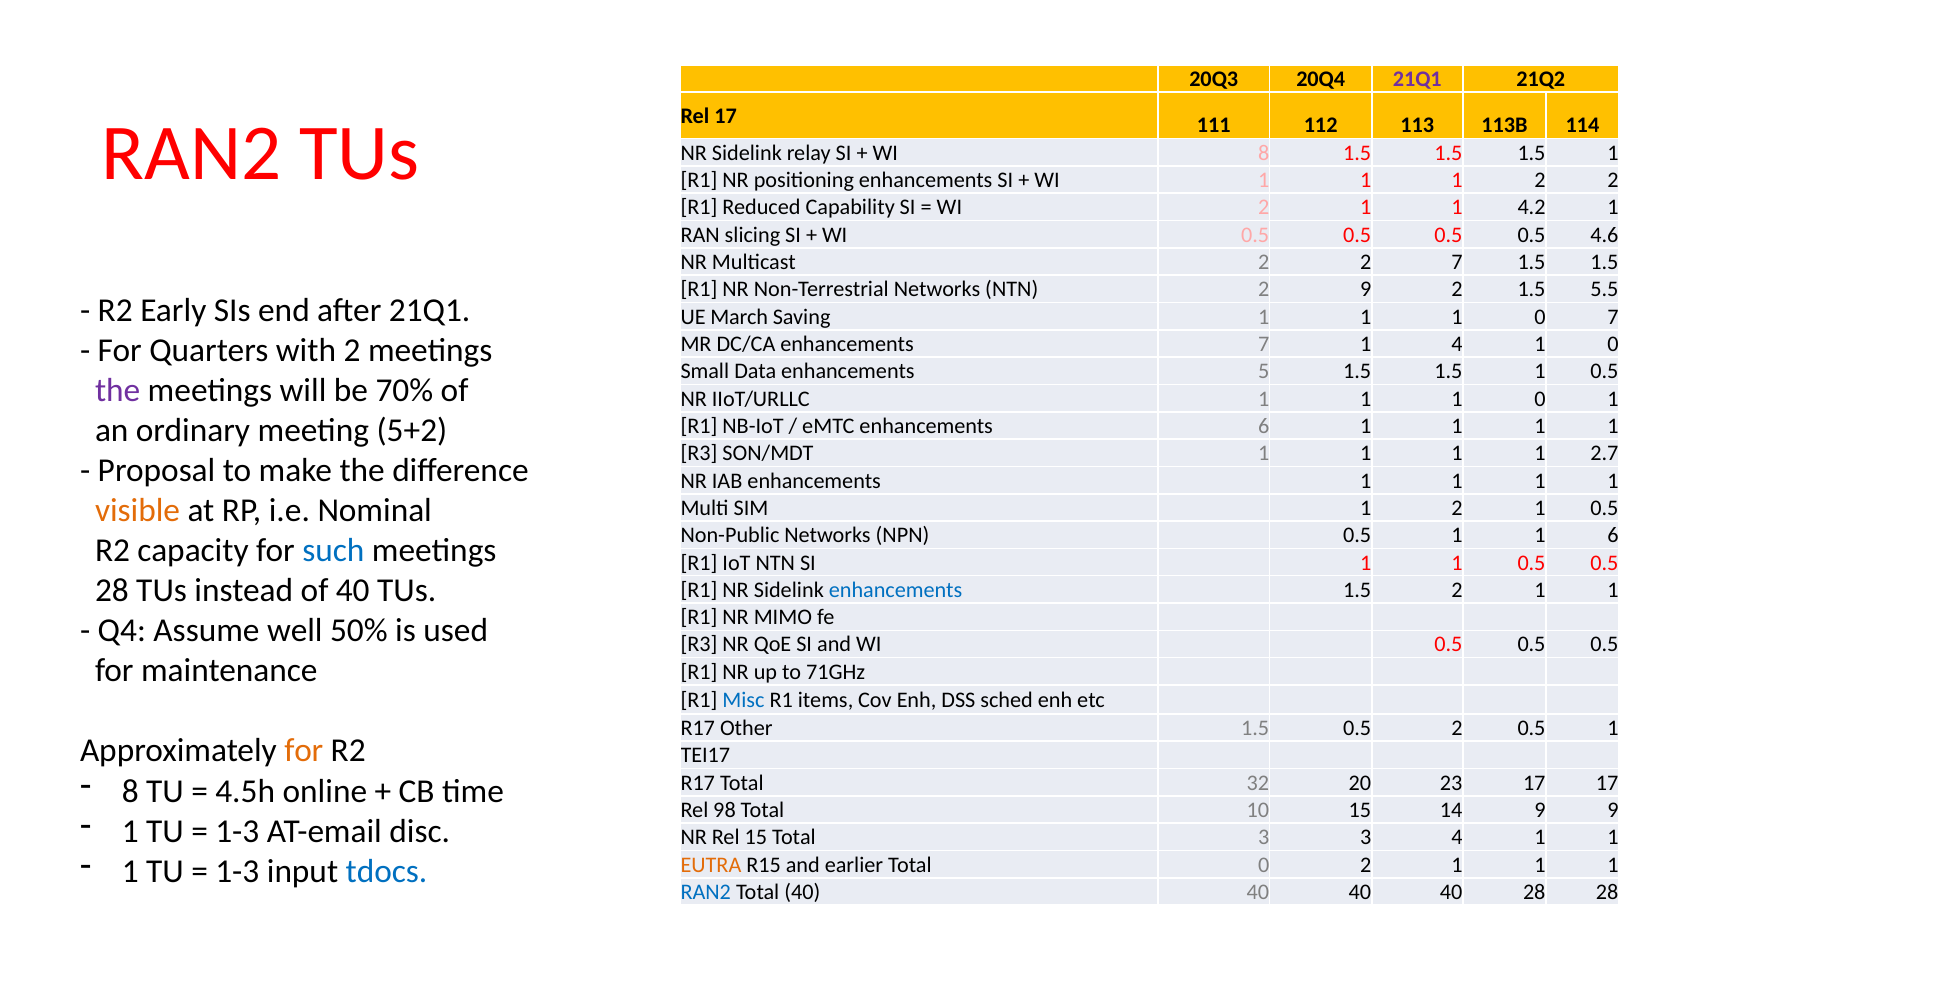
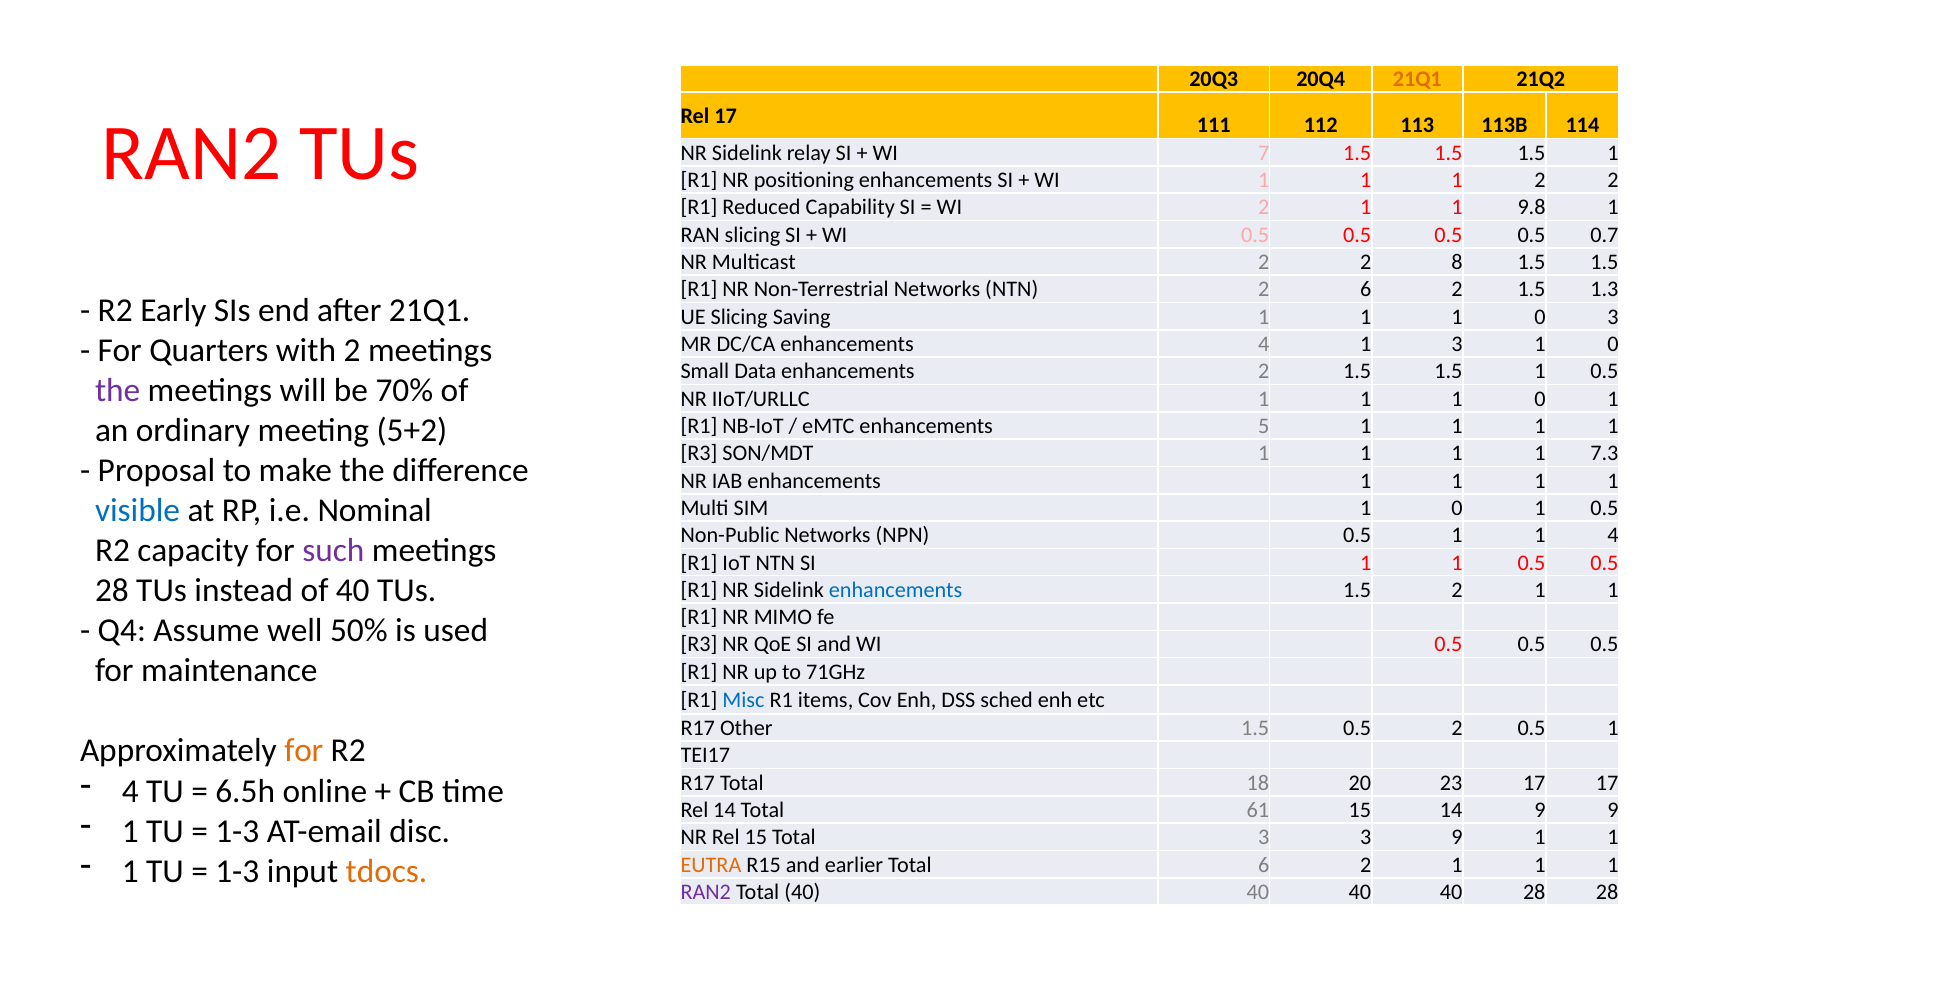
21Q1 colour: purple -> orange (1417, 79)
WI 8: 8 -> 7 (1264, 153)
4.2: 4.2 -> 9.8 (1532, 207)
4.6: 4.6 -> 0.7 (1604, 235)
2 7: 7 -> 8 (1457, 262)
2 9: 9 -> 6 (1366, 289)
5.5: 5.5 -> 1.3 (1604, 289)
UE March: March -> Slicing (739, 317)
0 7: 7 -> 3 (1613, 317)
enhancements 7: 7 -> 4 (1264, 344)
1 4: 4 -> 3 (1457, 344)
enhancements 5: 5 -> 2 (1264, 371)
enhancements 6: 6 -> 5 (1264, 426)
2.7: 2.7 -> 7.3 (1604, 453)
visible colour: orange -> blue (138, 511)
SIM 1 2: 2 -> 0 (1457, 508)
1 6: 6 -> 4 (1613, 535)
such colour: blue -> purple (333, 551)
8: 8 -> 4 (130, 791)
4.5h: 4.5h -> 6.5h (245, 791)
32: 32 -> 18 (1258, 783)
Rel 98: 98 -> 14 (724, 810)
10: 10 -> 61 (1258, 810)
3 4: 4 -> 9 (1457, 837)
tdocs colour: blue -> orange (386, 871)
Total 0: 0 -> 6 (1264, 865)
RAN2 colour: blue -> purple (706, 892)
